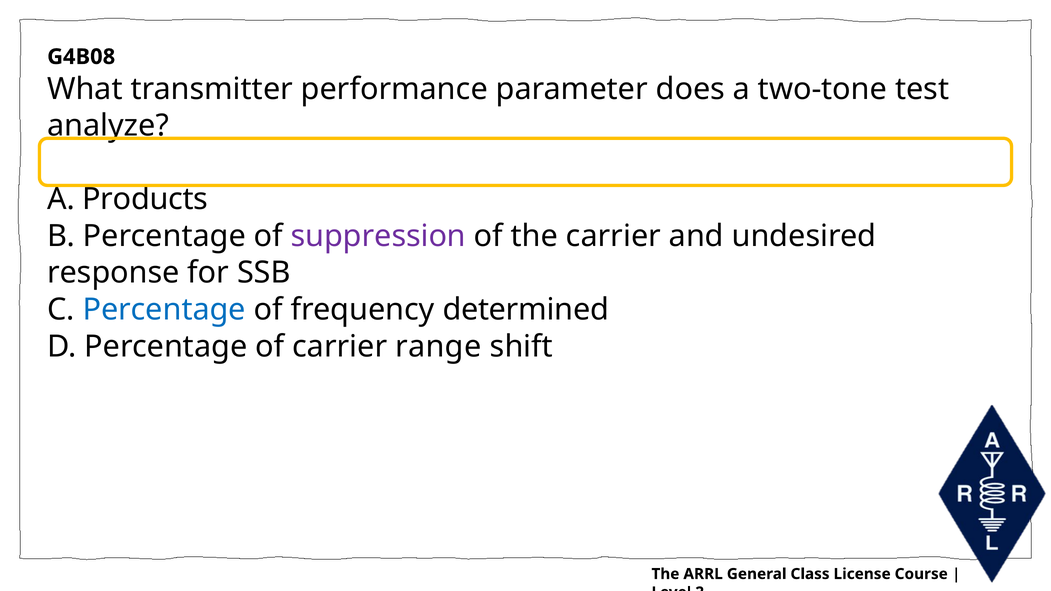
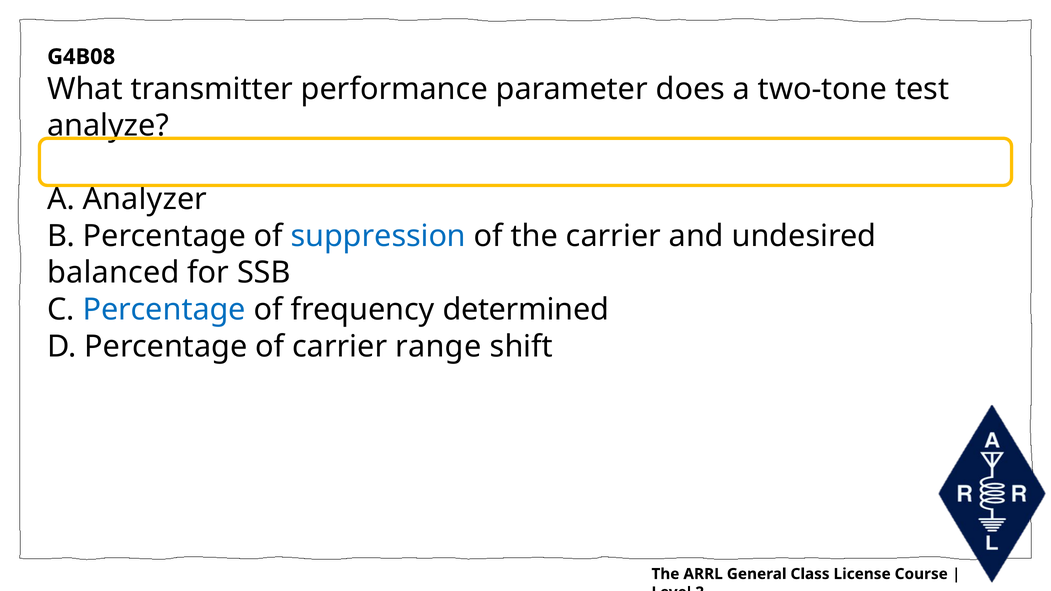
Products: Products -> Analyzer (145, 199)
suppression colour: purple -> blue (378, 236)
response: response -> balanced (113, 273)
